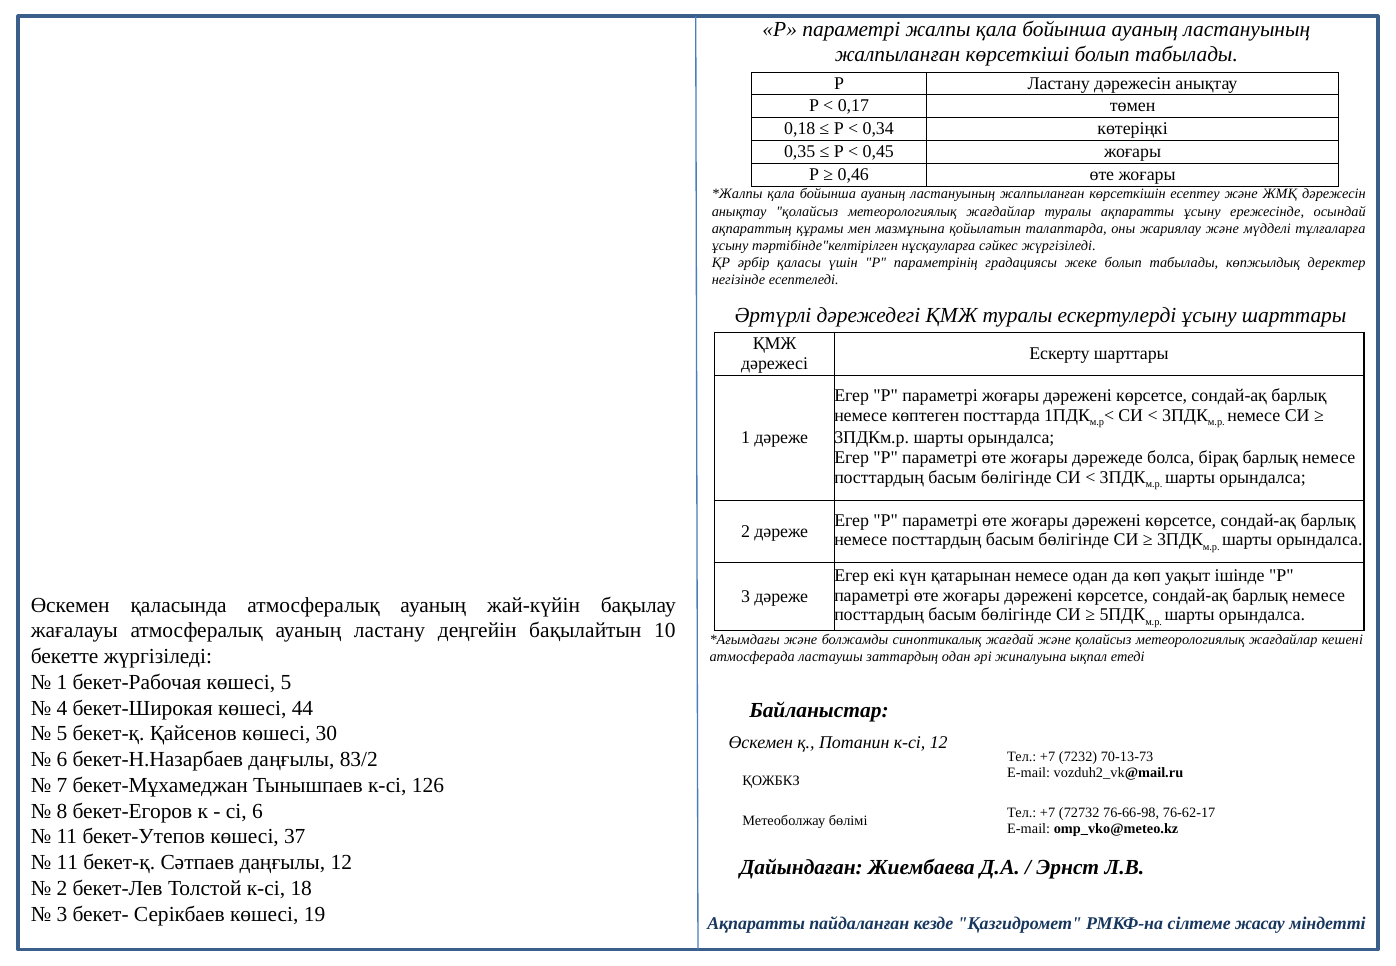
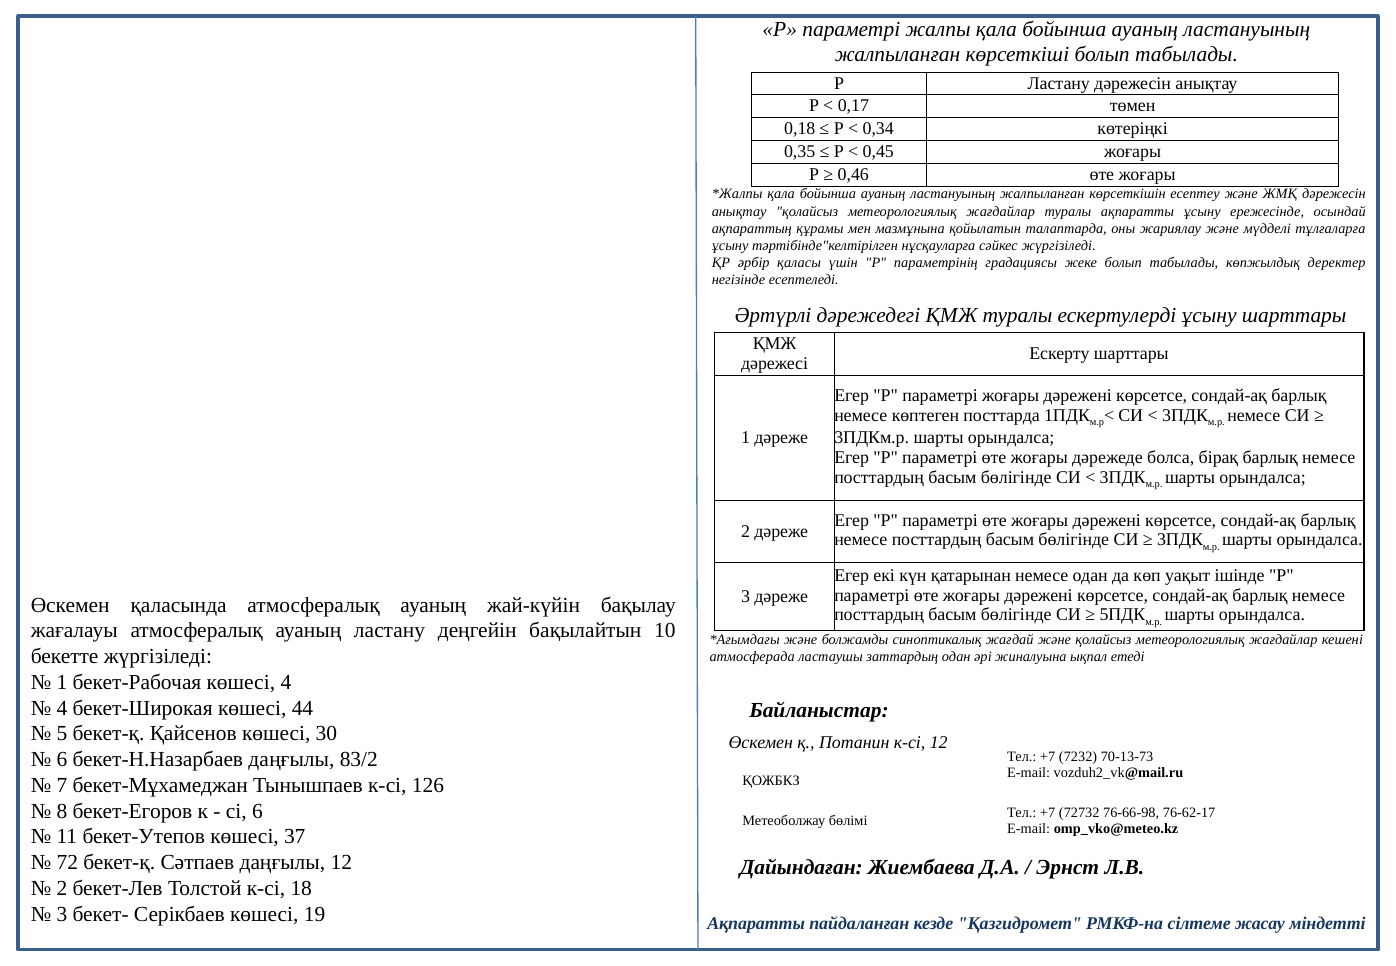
көшесі 5: 5 -> 4 (286, 683)
11: 11 -> 72 (67, 863)
